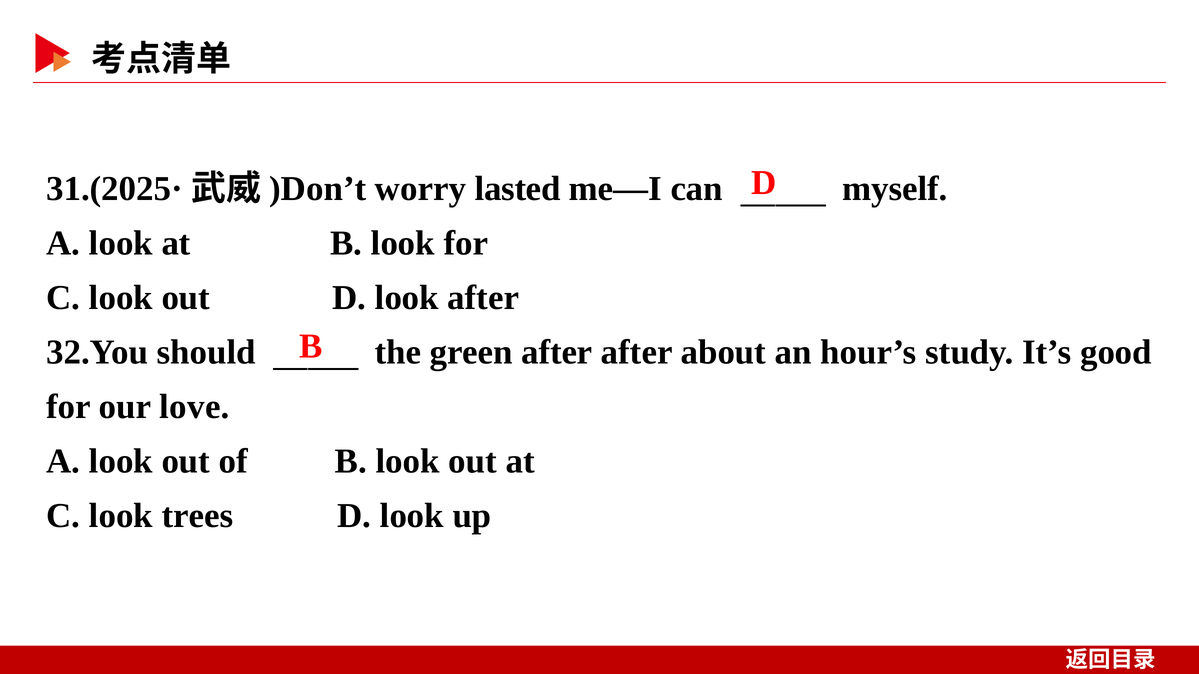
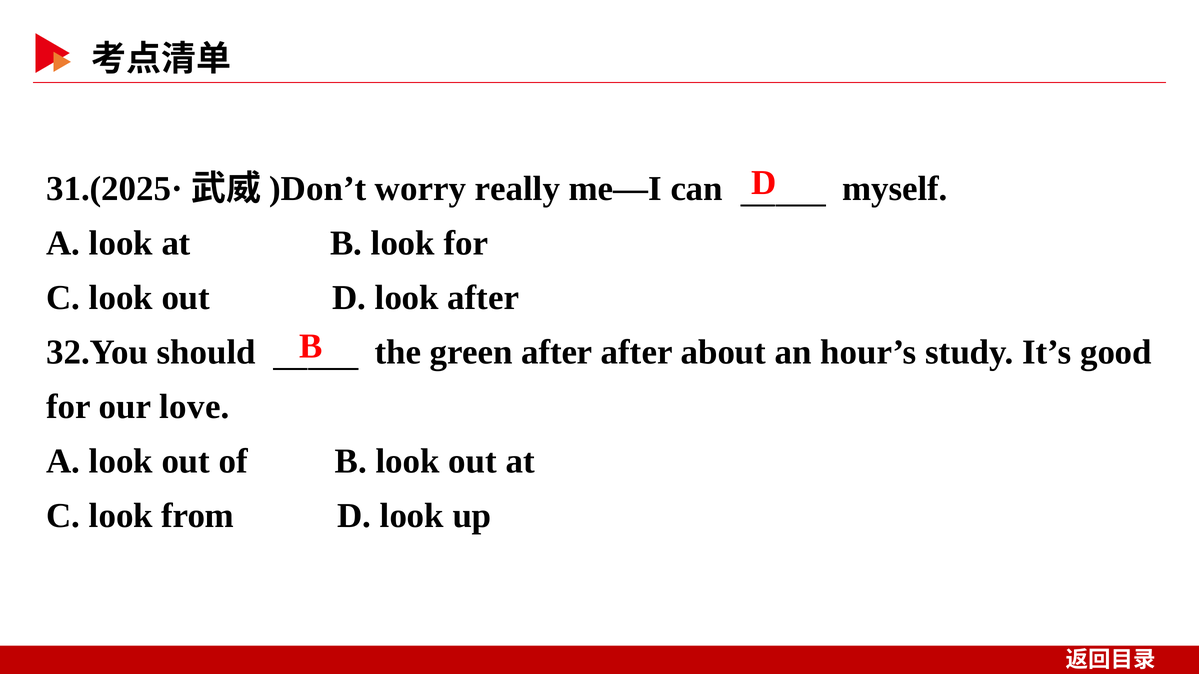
lasted: lasted -> really (517, 189)
trees: trees -> from (198, 516)
